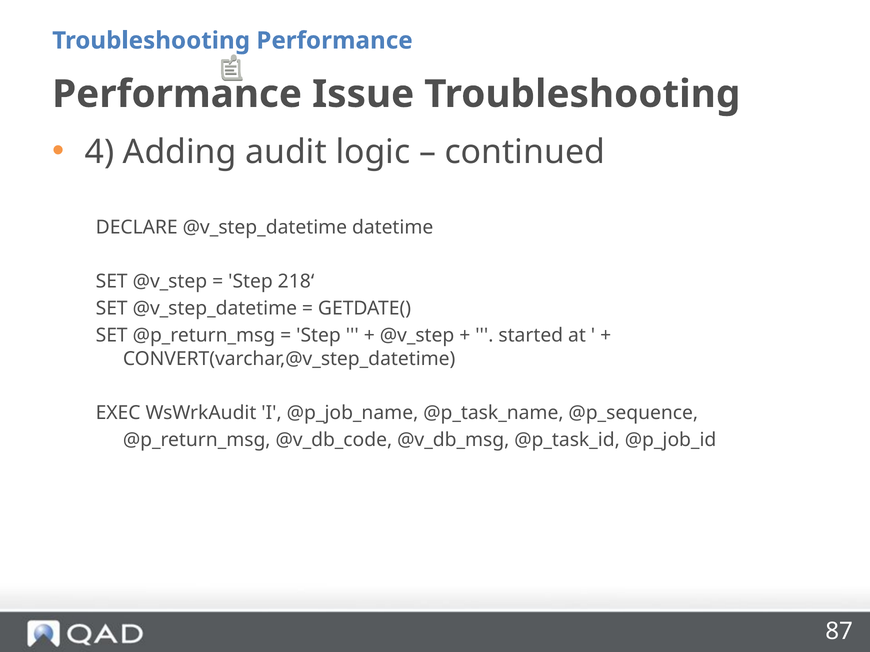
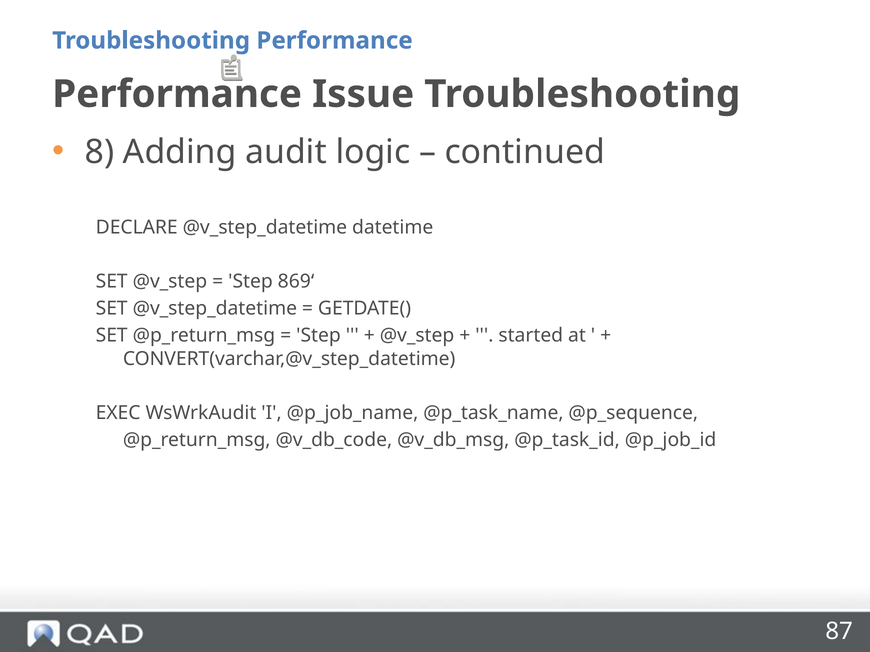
4: 4 -> 8 (100, 152)
218‘: 218‘ -> 869‘ (296, 282)
